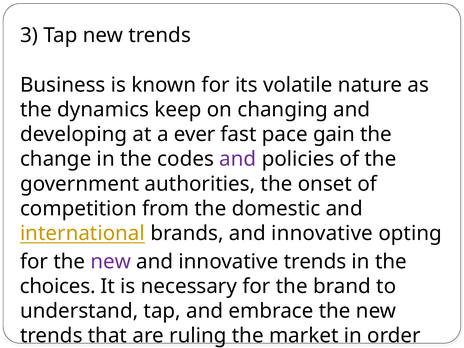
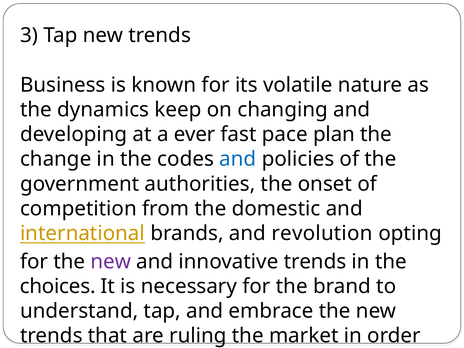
gain: gain -> plan (334, 134)
and colour: purple -> blue (238, 159)
brands and innovative: innovative -> revolution (322, 233)
